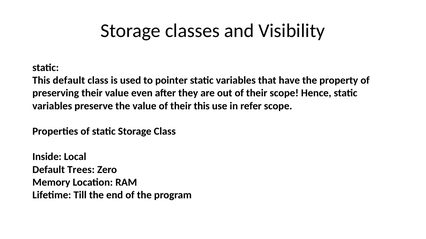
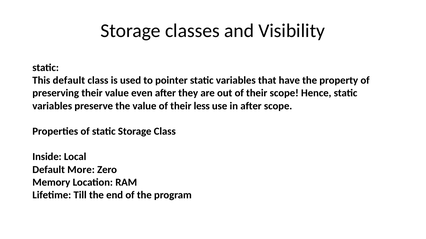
their this: this -> less (202, 106)
in refer: refer -> after (251, 106)
Trees: Trees -> More (81, 170)
